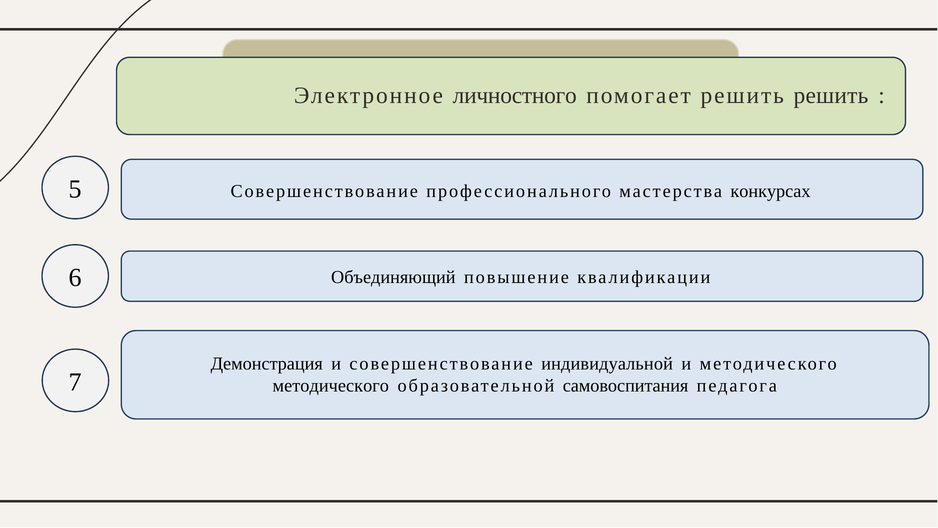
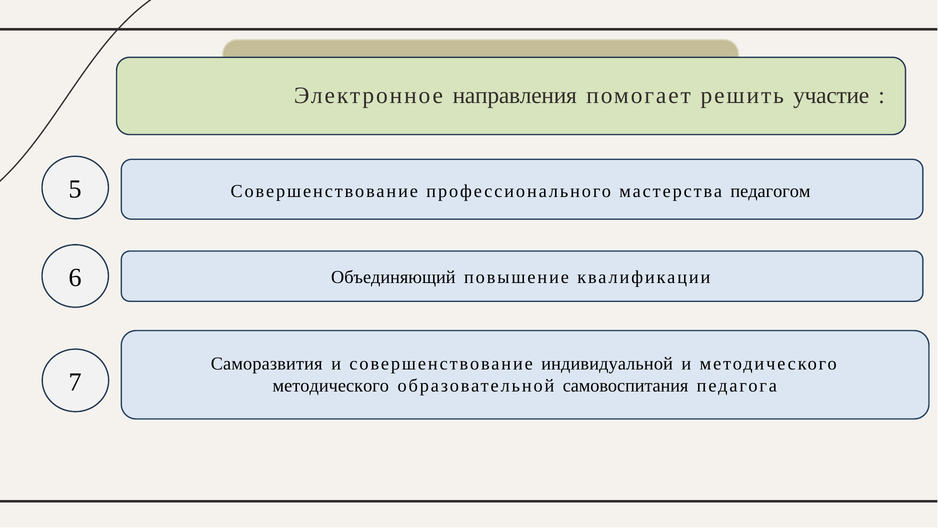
личностного: личностного -> направления (515, 96)
решить решить: решить -> участие (831, 96)
конкурсах: конкурсах -> педагогом (770, 191)
Демонстрация: Демонстрация -> Саморазвития (267, 364)
